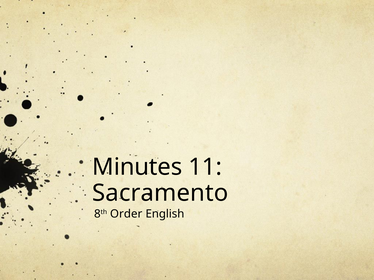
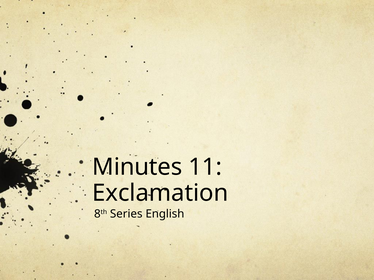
Sacramento: Sacramento -> Exclamation (160, 193)
Order: Order -> Series (126, 214)
